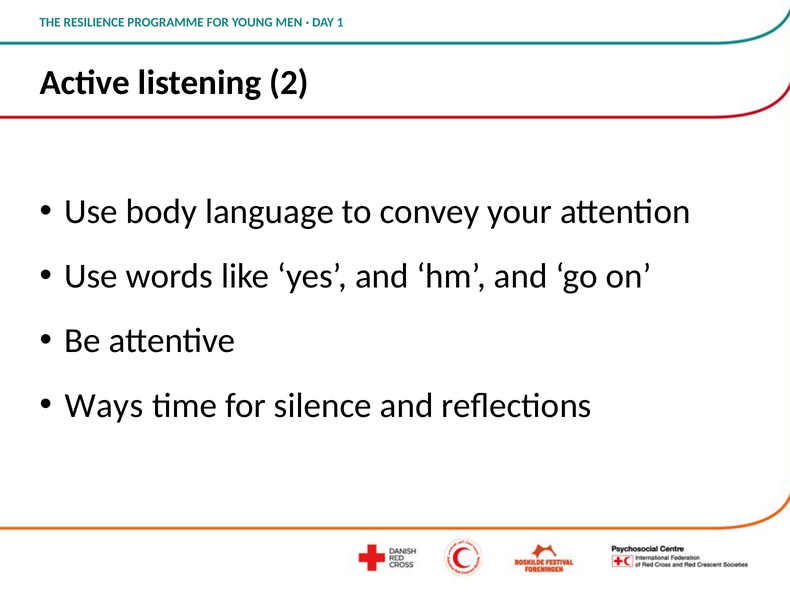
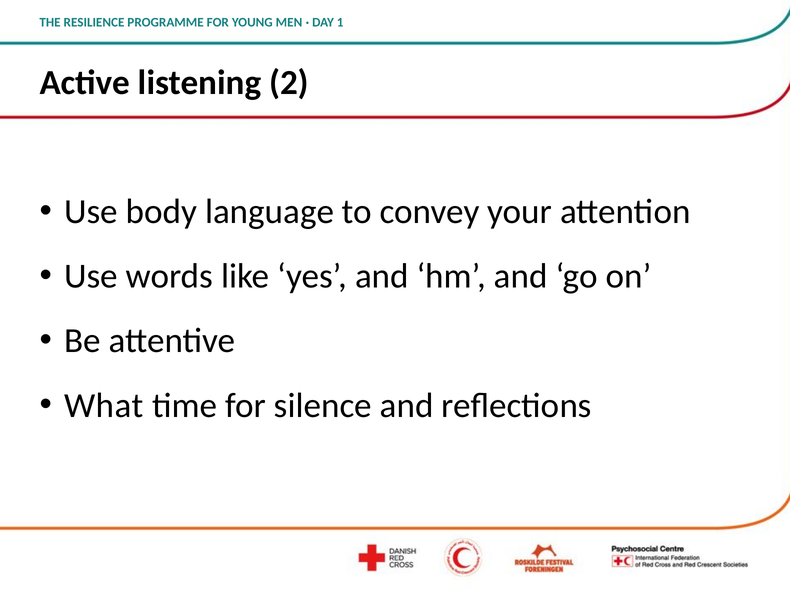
Ways: Ways -> What (104, 405)
